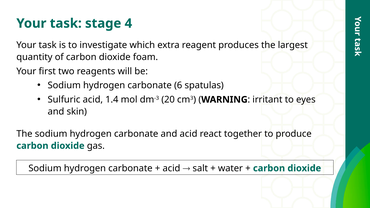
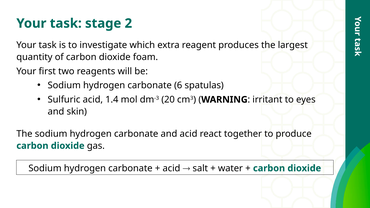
4: 4 -> 2 (128, 23)
